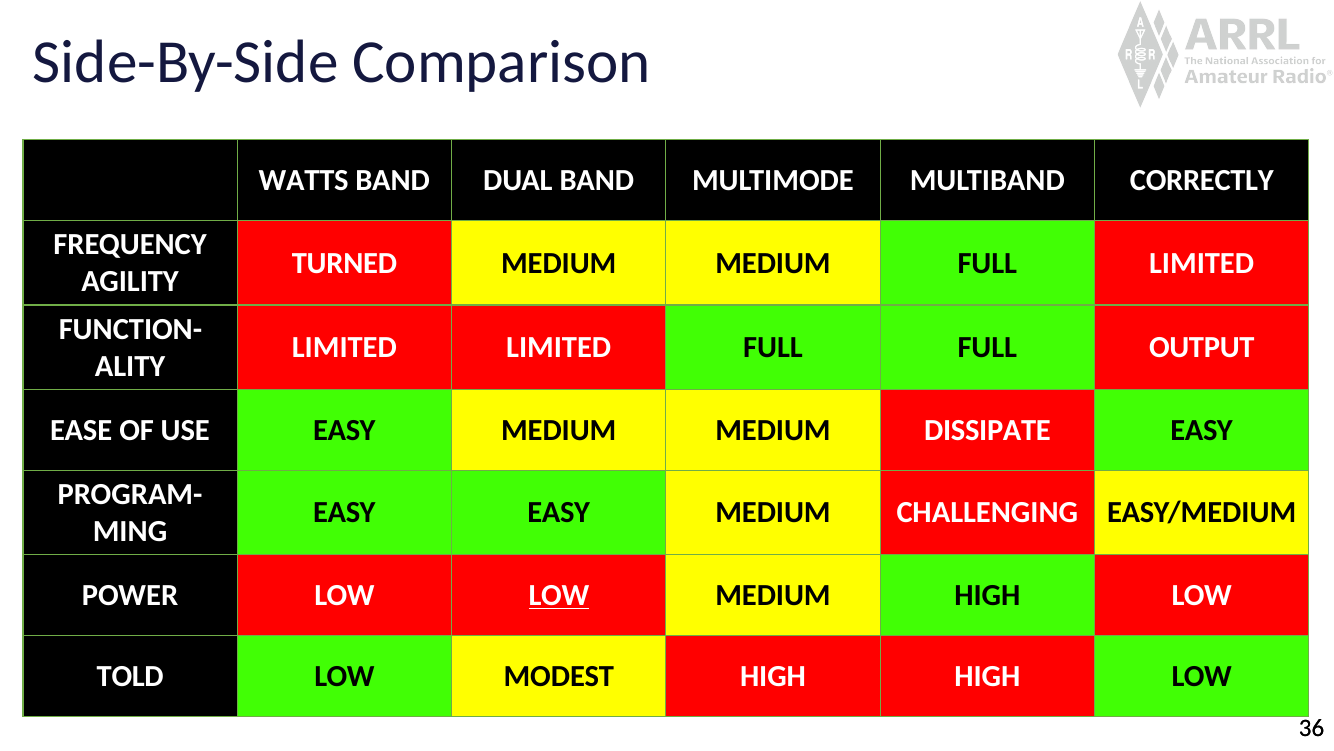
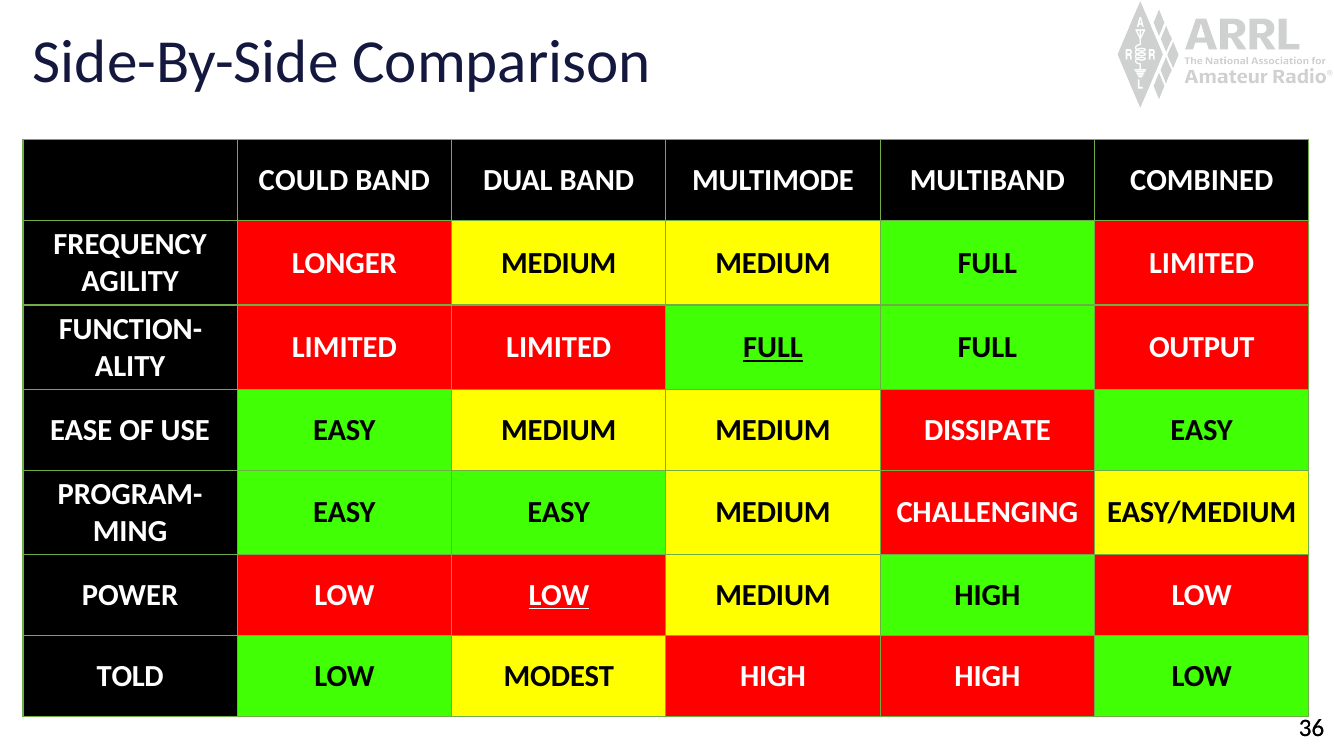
WATTS: WATTS -> COULD (303, 180)
CORRECTLY: CORRECTLY -> COMBINED (1202, 180)
TURNED: TURNED -> LONGER (344, 263)
FULL underline: none -> present (773, 347)
